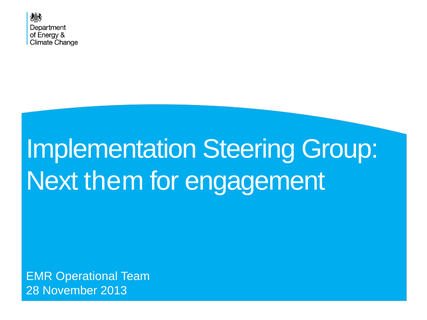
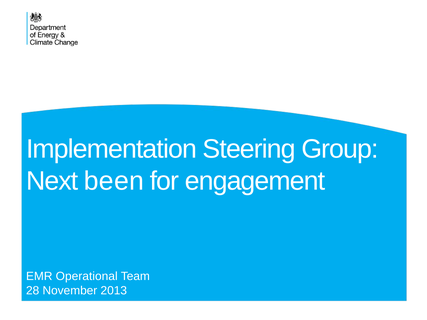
them: them -> been (114, 181)
